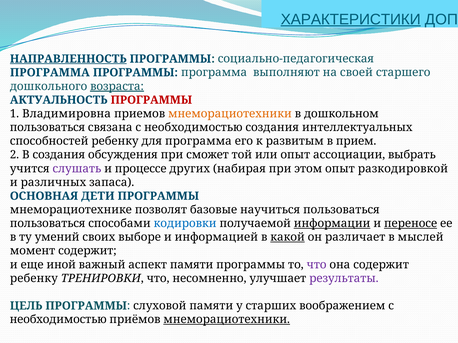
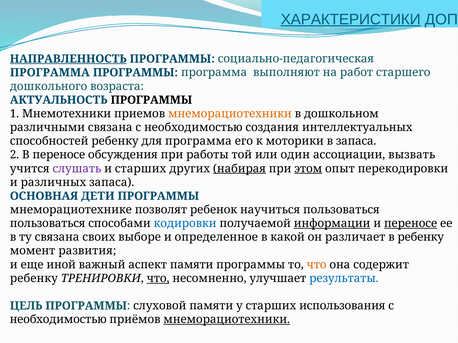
своей: своей -> работ (356, 73)
возраста underline: present -> none (117, 86)
ПРОГРАММЫ colour: red -> black (151, 100)
Владимировна: Владимировна -> Мнемотехники (67, 114)
пользоваться: пользоваться -> различными (47, 128)
развитым: развитым -> моторики (295, 141)
в прием: прием -> запаса (356, 141)
В создания: создания -> переносе (59, 155)
сможет: сможет -> работы (207, 155)
или опыт: опыт -> один (295, 155)
выбрать: выбрать -> вызвать (412, 155)
и процессе: процессе -> старших (141, 169)
набирая underline: none -> present (239, 169)
этом underline: none -> present (308, 169)
разкодировкой: разкодировкой -> перекодировки (403, 169)
базовые: базовые -> ребенок (214, 210)
ту умений: умений -> связана (57, 238)
информацией: информацией -> определенное (216, 238)
какой underline: present -> none (288, 238)
в мыслей: мыслей -> ребенку (421, 238)
момент содержит: содержит -> развития (87, 251)
что colour: purple -> orange (317, 265)
что underline: none -> present (158, 279)
результаты colour: purple -> blue (344, 279)
воображением: воображением -> использования (342, 306)
